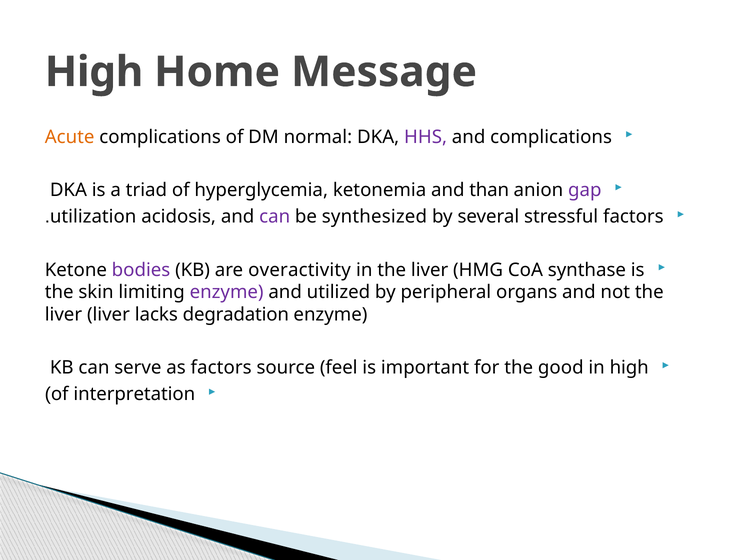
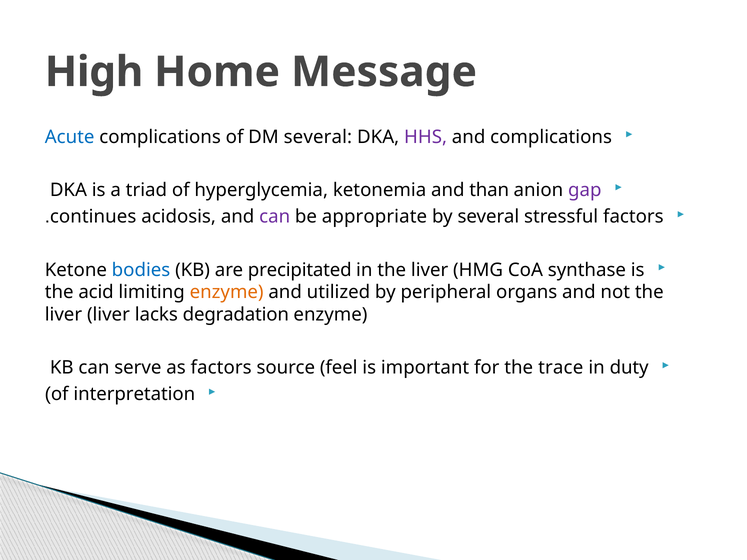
Acute colour: orange -> blue (70, 137)
DM normal: normal -> several (318, 137)
utilization: utilization -> continues (93, 217)
synthesized: synthesized -> appropriate (374, 217)
bodies colour: purple -> blue (141, 270)
overactivity: overactivity -> precipitated (300, 270)
skin: skin -> acid (96, 292)
enzyme colour: purple -> orange (227, 292)
good: good -> trace (561, 368)
in high: high -> duty (629, 368)
